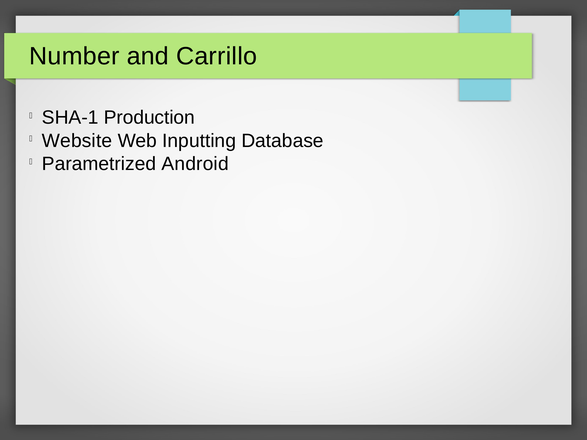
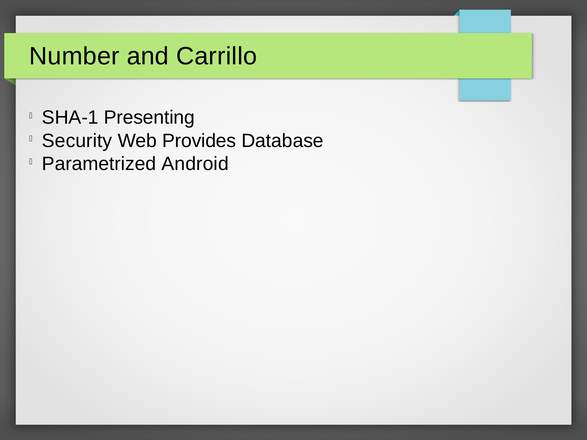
Production: Production -> Presenting (149, 118)
Website: Website -> Security (77, 141)
Inputting: Inputting -> Provides (199, 141)
